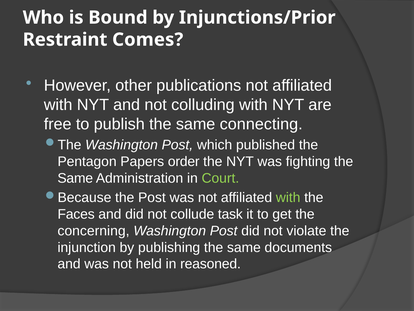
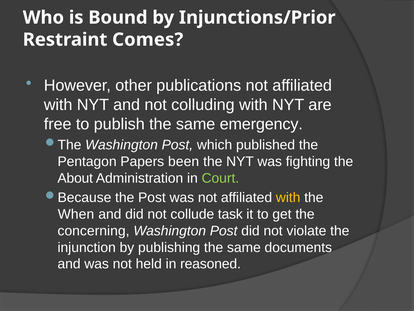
connecting: connecting -> emergency (261, 124)
order: order -> been (184, 161)
Same: Same -> About (75, 178)
with colour: light green -> yellow (288, 197)
Faces: Faces -> When (76, 214)
